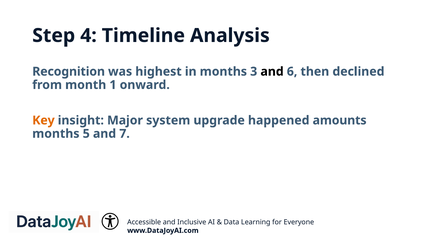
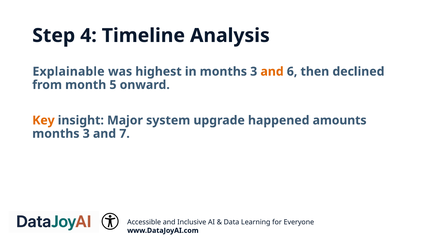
Recognition: Recognition -> Explainable (68, 72)
and colour: black -> orange (272, 72)
1: 1 -> 5 (113, 85)
5: 5 -> 3 (86, 134)
